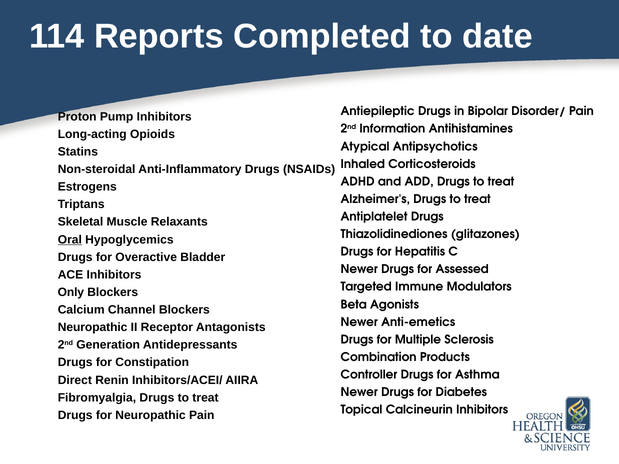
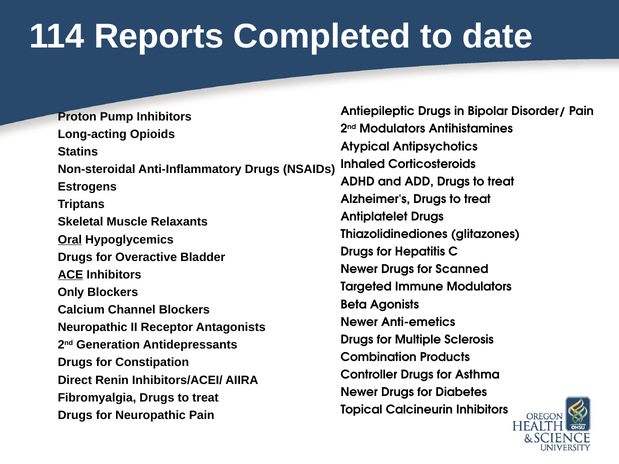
2nd Information: Information -> Modulators (392, 129)
Assessed: Assessed -> Scanned (462, 270)
ACE underline: none -> present (70, 275)
